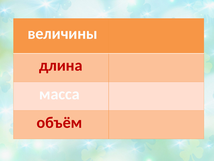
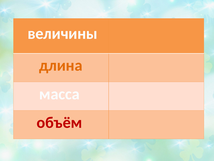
длина colour: red -> orange (61, 65)
